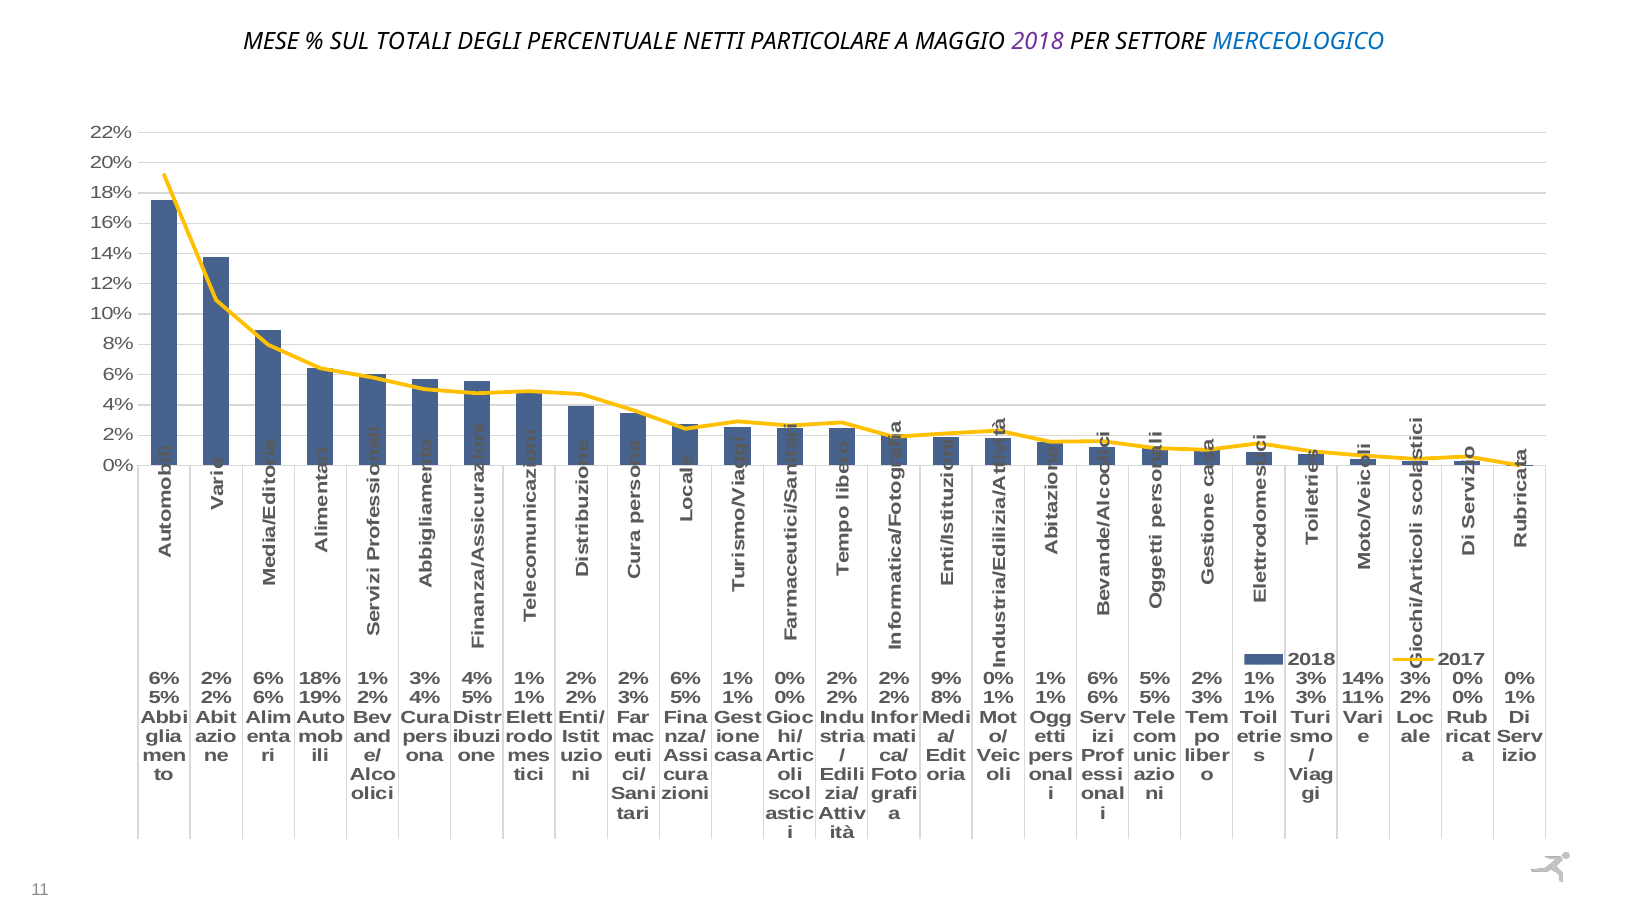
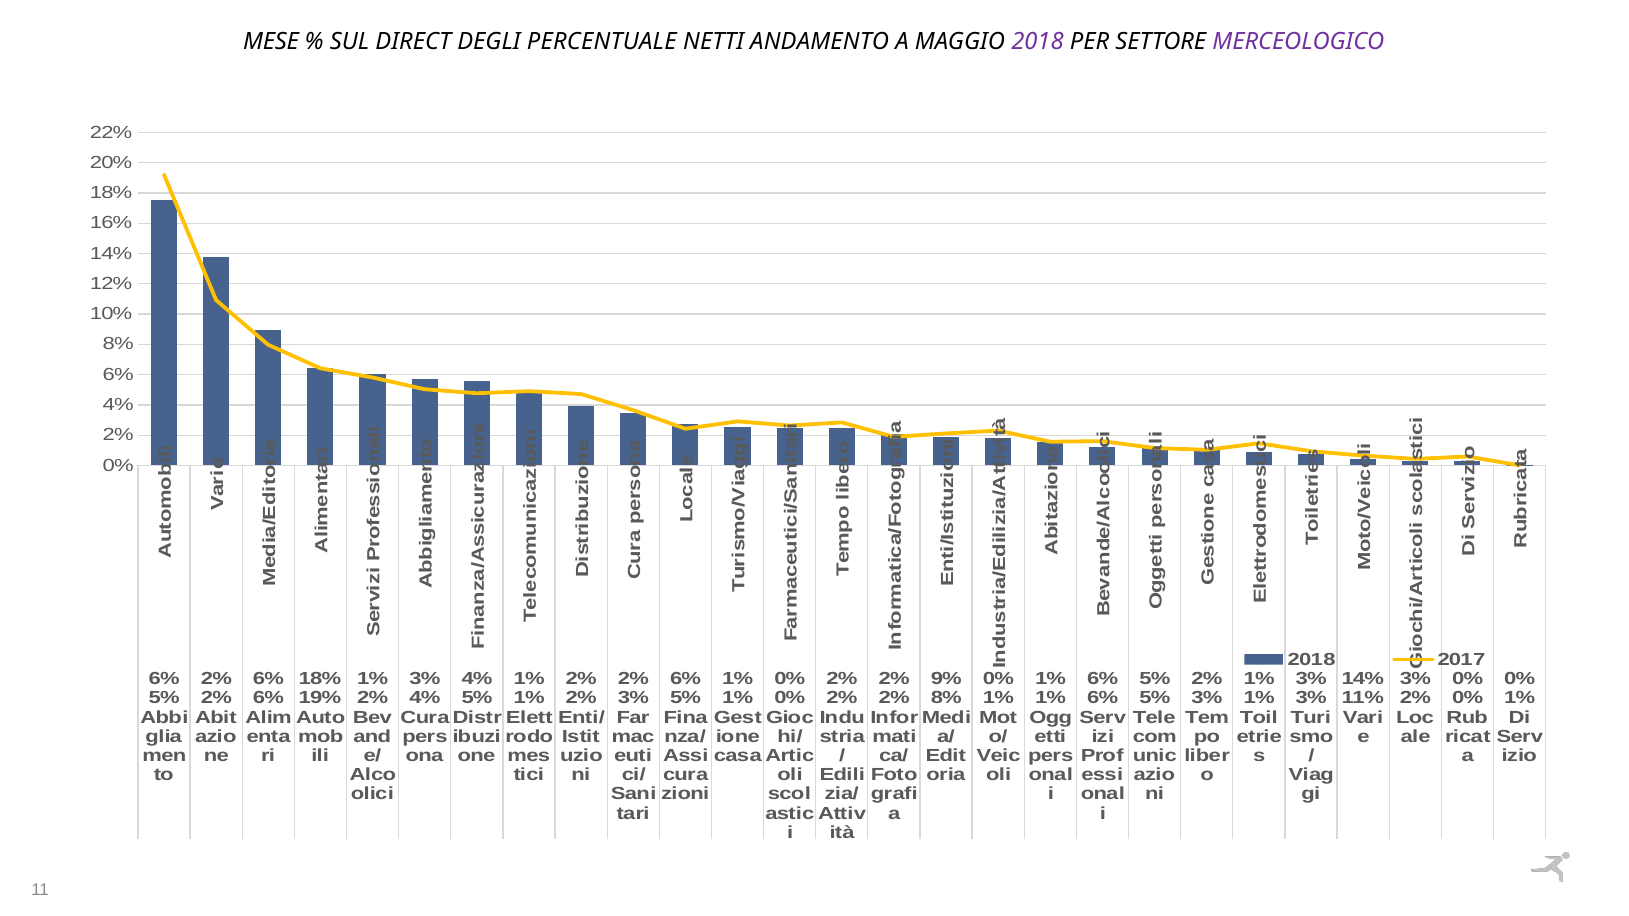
TOTALI: TOTALI -> DIRECT (413, 42)
PARTICOLARE: PARTICOLARE -> ANDAMENTO (820, 42)
MERCEOLOGICO colour: blue -> purple (1298, 42)
